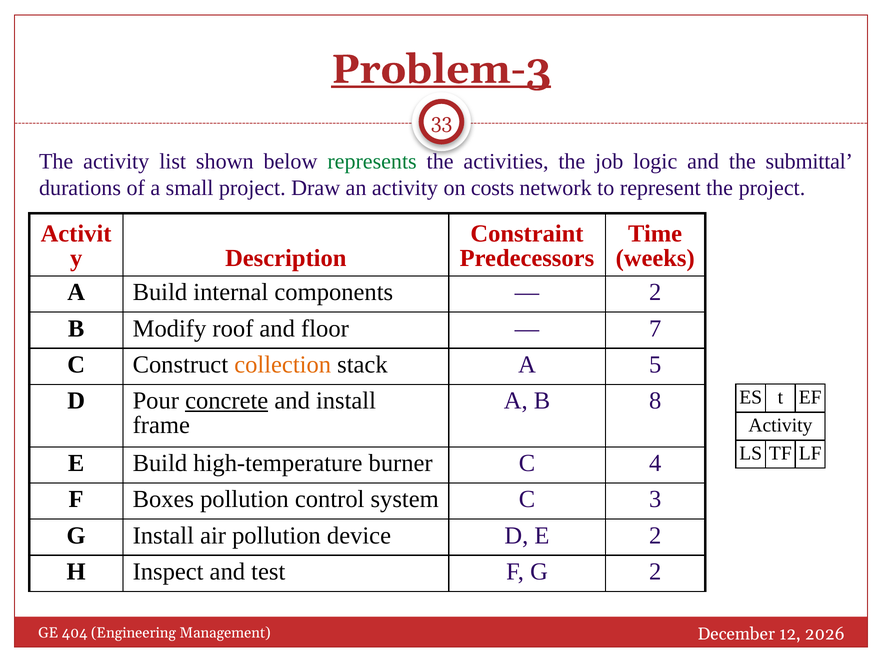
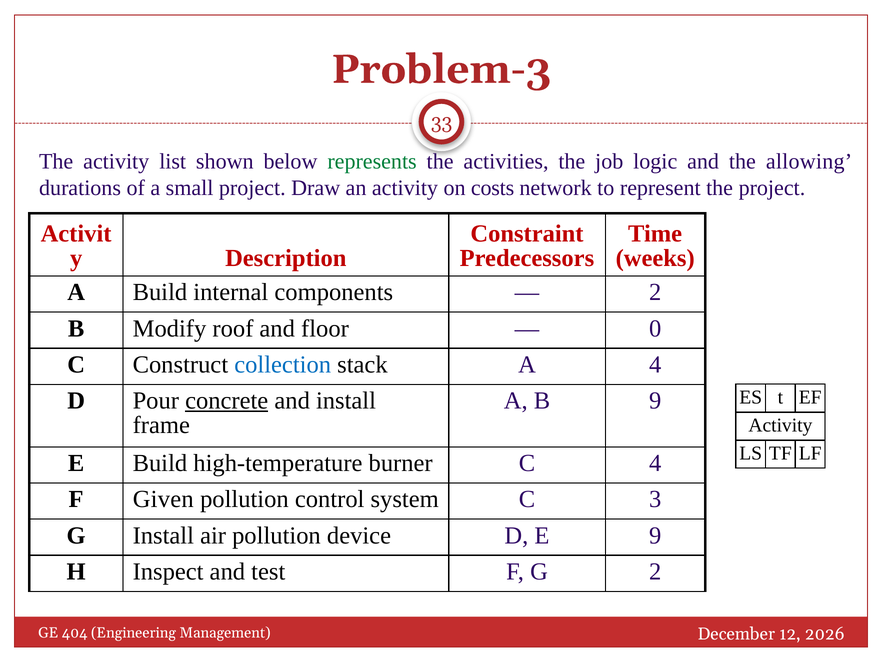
Problem-3 underline: present -> none (441, 70)
submittal: submittal -> allowing (809, 162)
7: 7 -> 0 (655, 329)
collection colour: orange -> blue (283, 365)
A 5: 5 -> 4 (655, 365)
B 8: 8 -> 9 (655, 401)
Boxes: Boxes -> Given (163, 500)
E 2: 2 -> 9 (655, 536)
